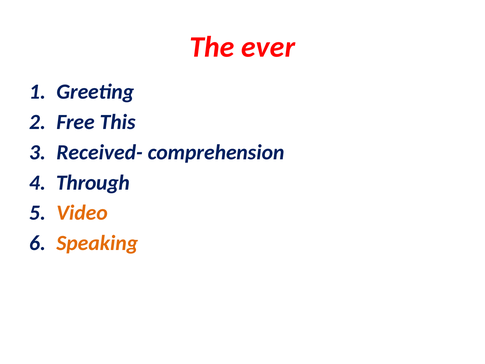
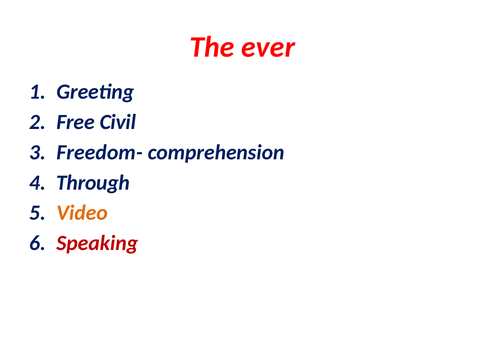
This: This -> Civil (118, 122)
Received-: Received- -> Freedom- (100, 152)
Speaking colour: orange -> red (97, 243)
